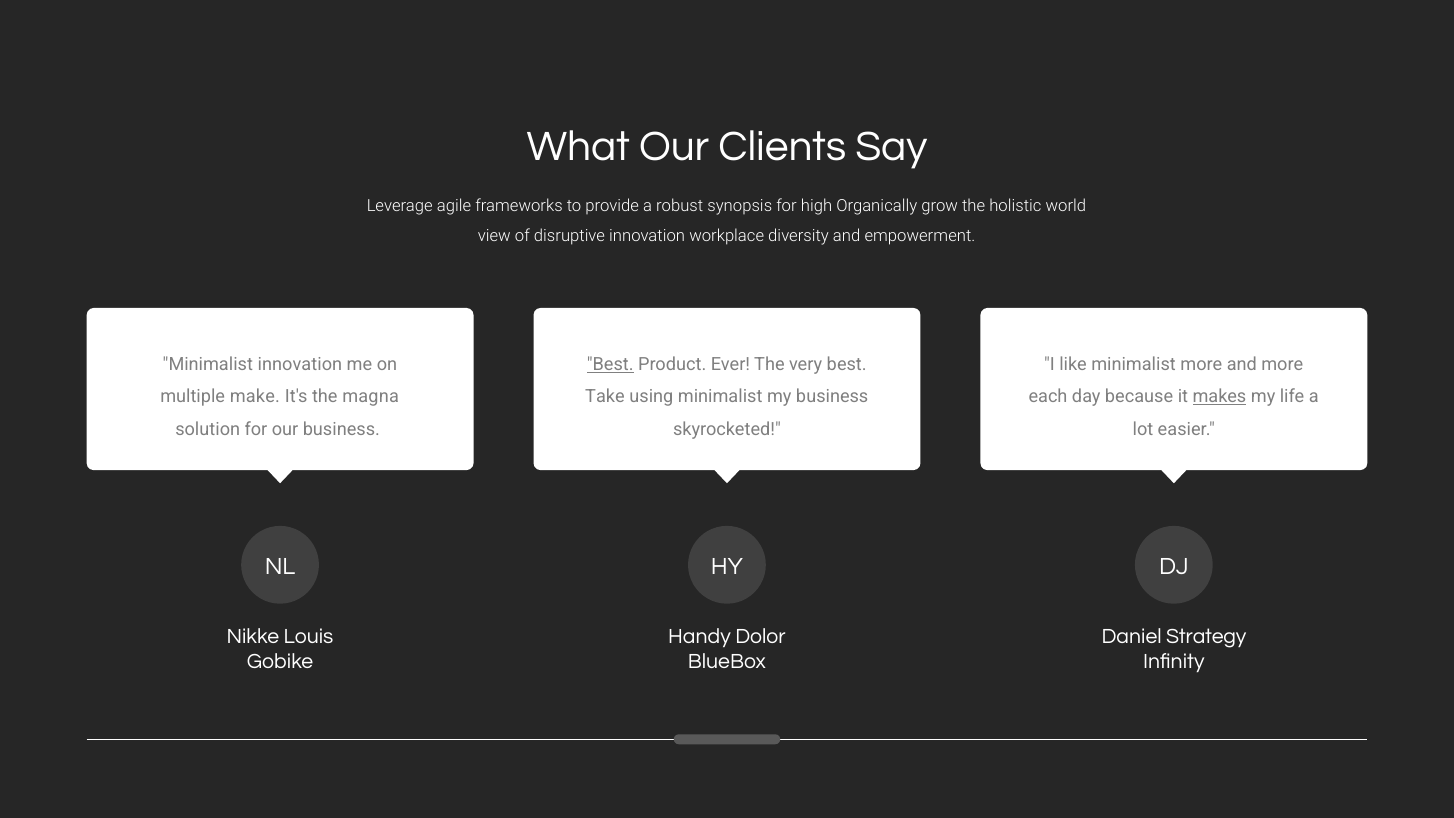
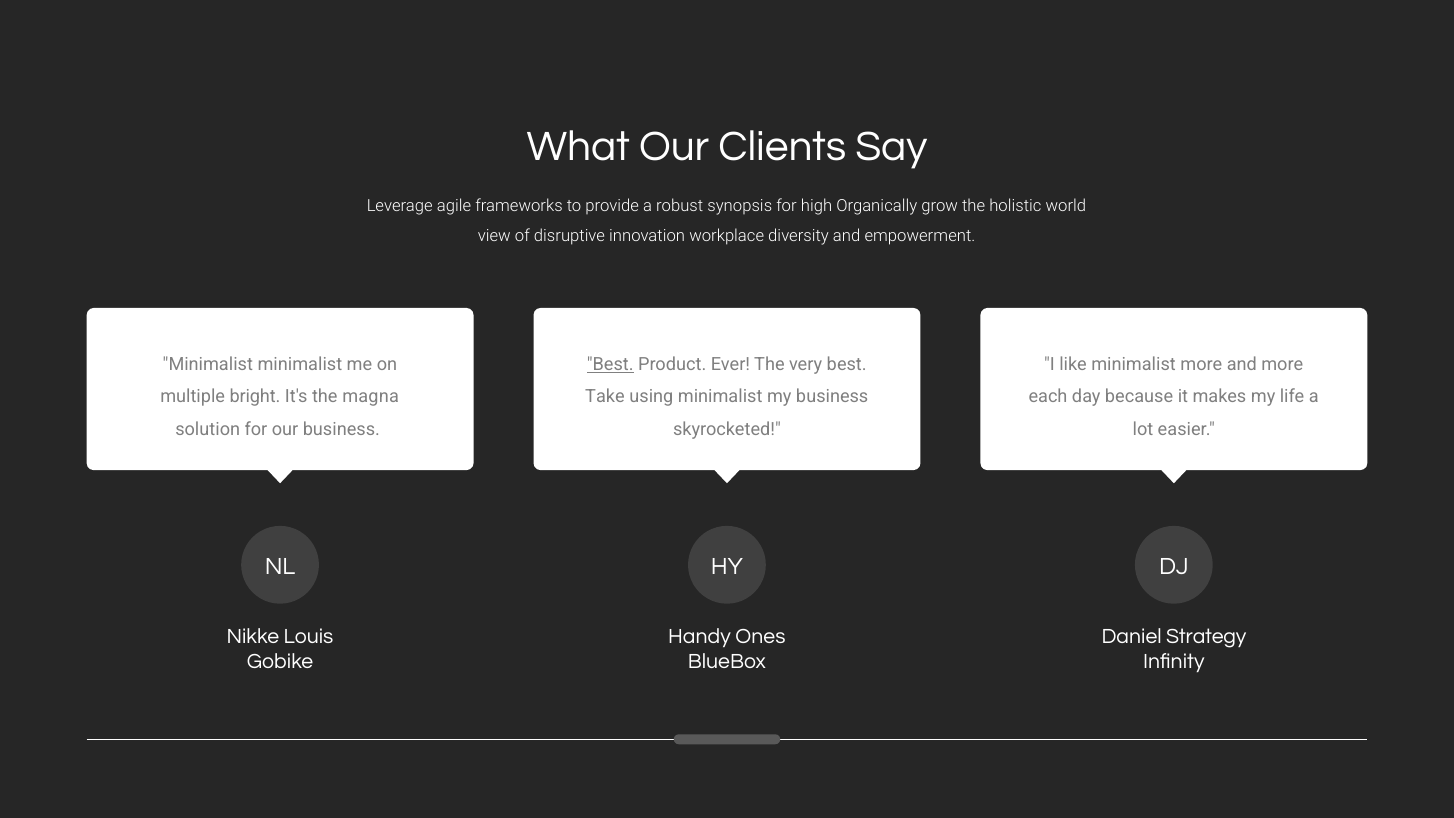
Minimalist innovation: innovation -> minimalist (300, 364)
make: make -> bright (255, 397)
makes underline: present -> none (1219, 397)
Dolor: Dolor -> Ones (760, 636)
